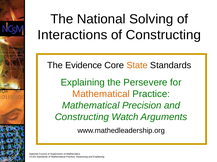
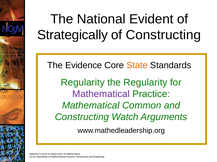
Solving: Solving -> Evident (151, 19)
Interactions: Interactions -> Strategically (73, 35)
Explaining: Explaining -> Regularity (83, 83)
the Persevere: Persevere -> Regularity (145, 83)
Mathematical colour: orange -> purple (101, 94)
Precision: Precision -> Common (142, 106)
